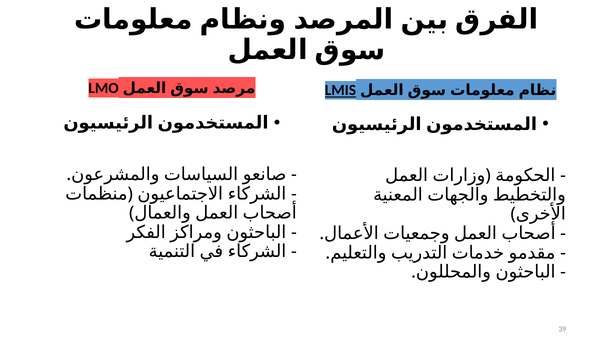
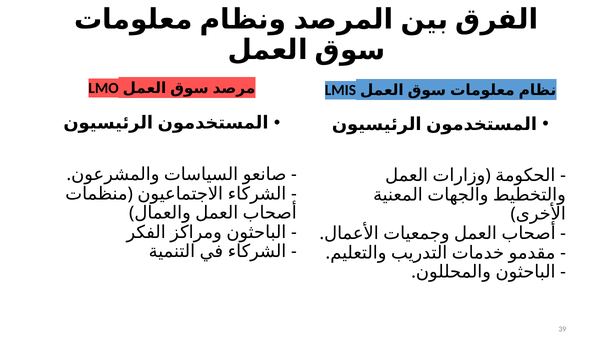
LMIS underline: present -> none (340, 90)
